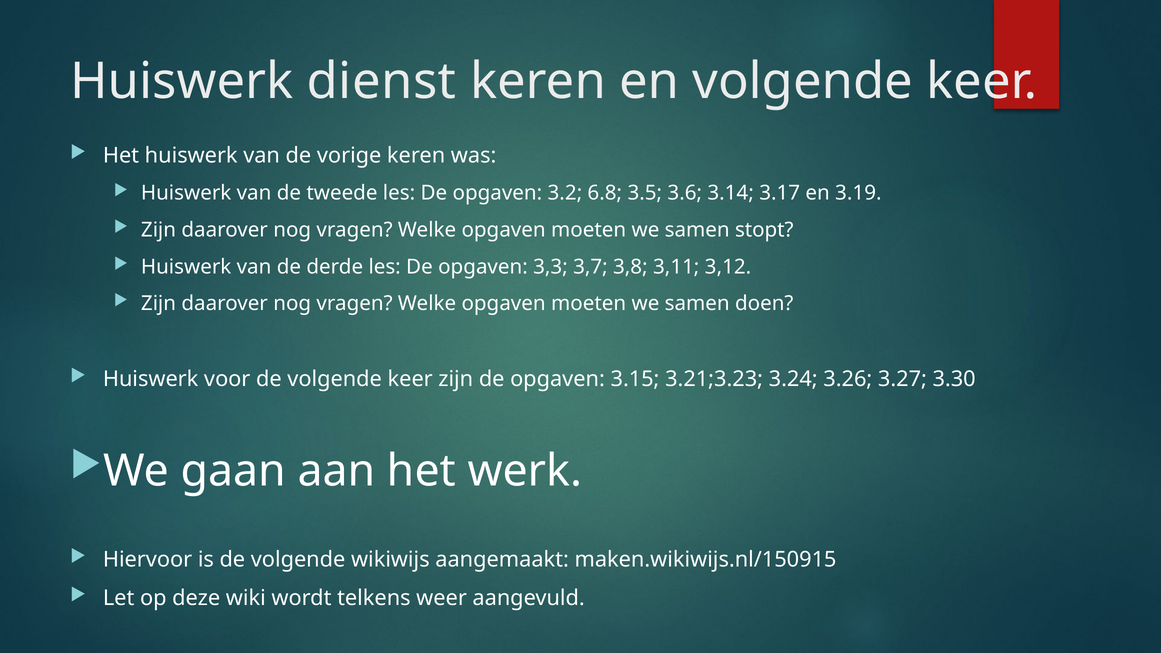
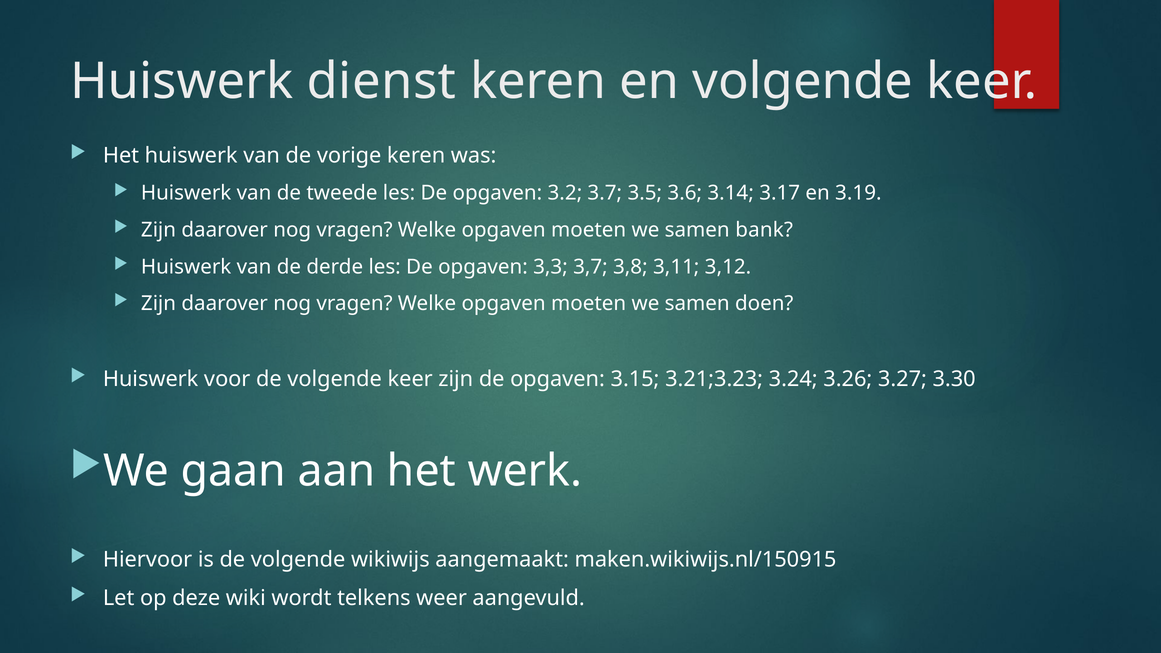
6.8: 6.8 -> 3.7 (605, 193)
stopt: stopt -> bank (764, 230)
